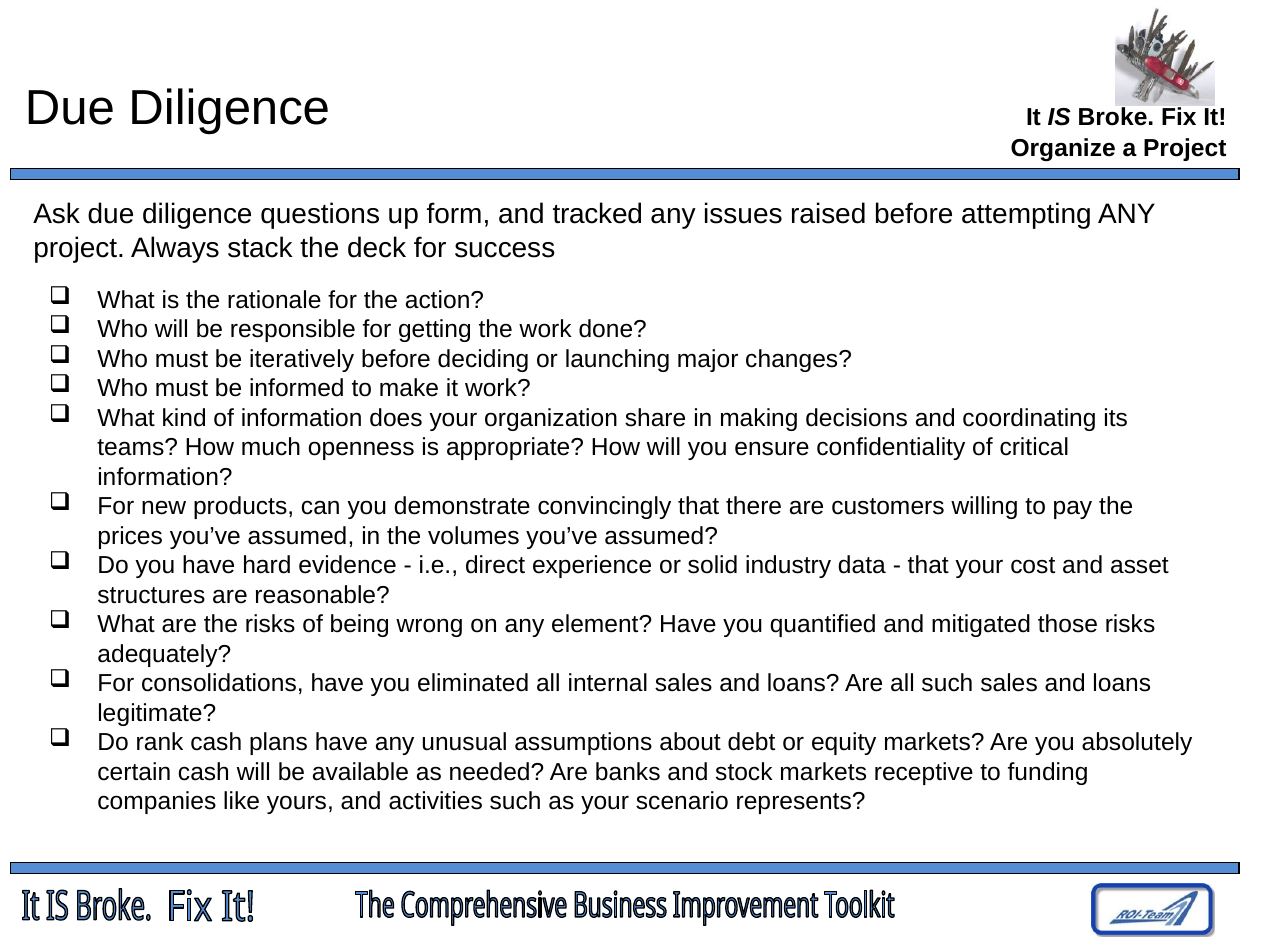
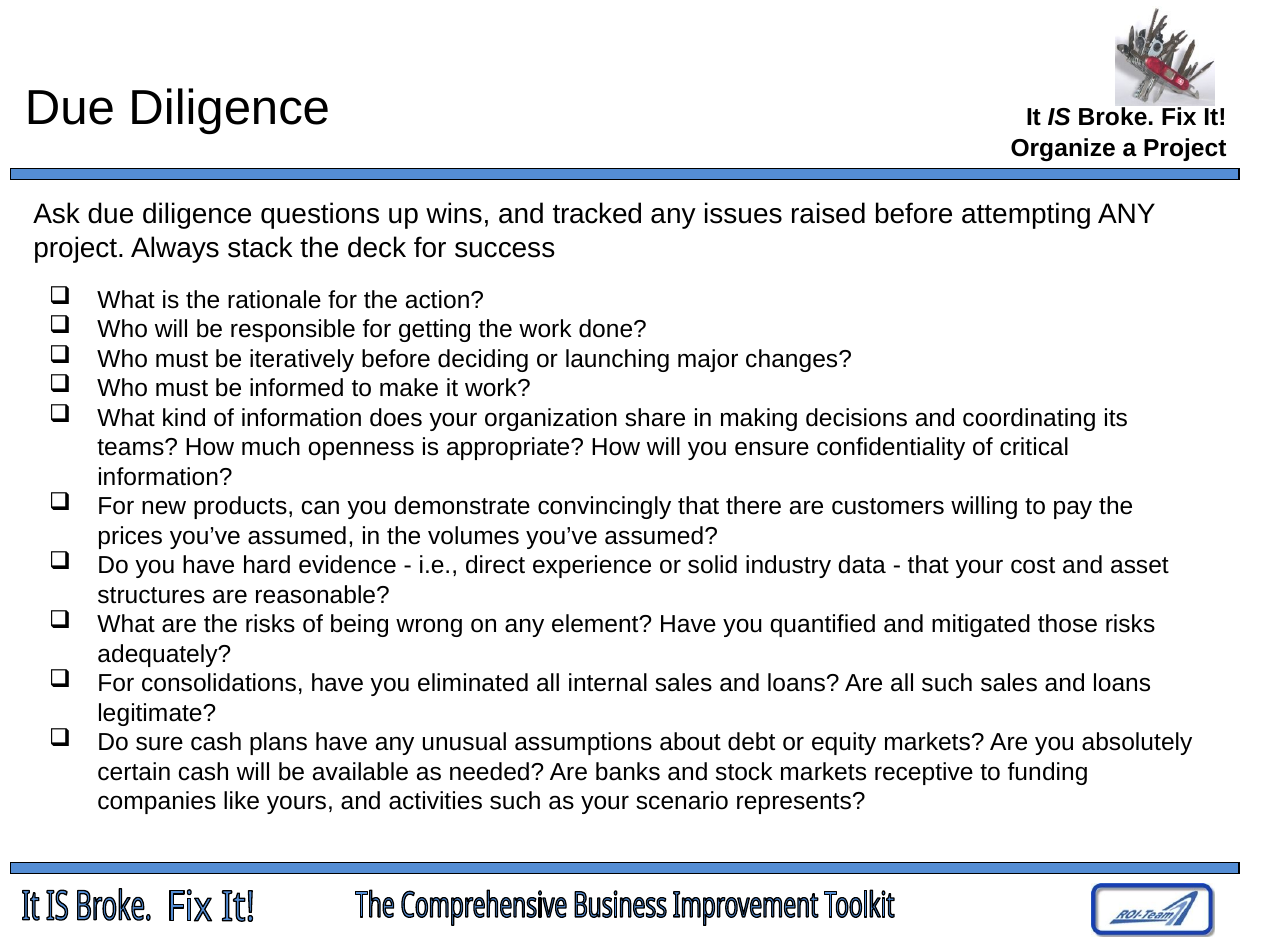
form: form -> wins (458, 214)
rank: rank -> sure (160, 743)
